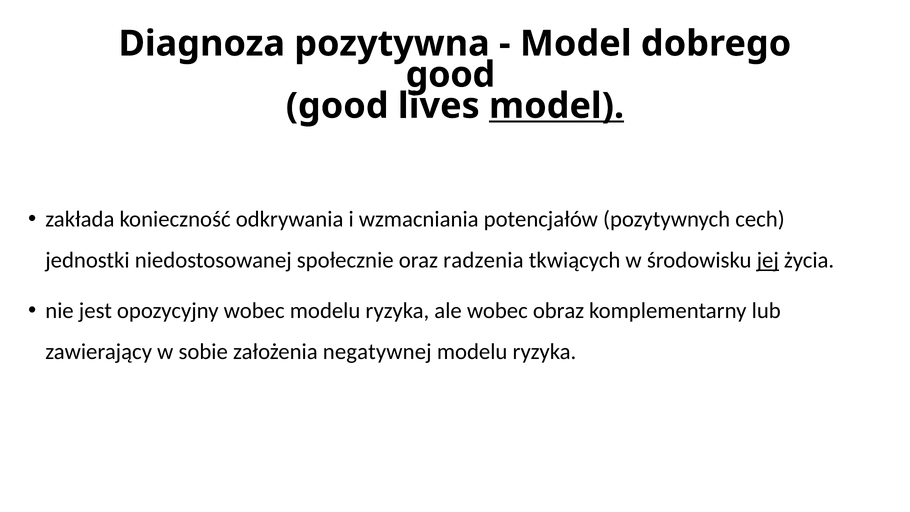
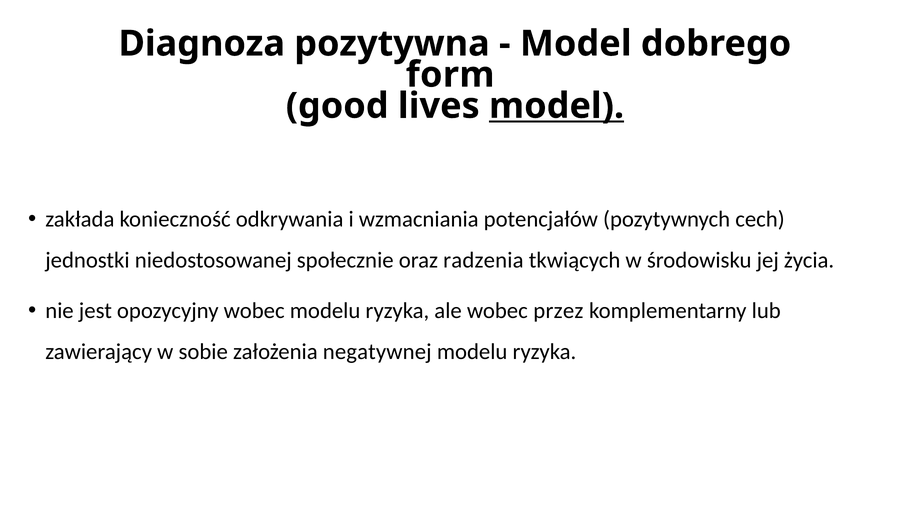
good: good -> form (450, 75)
jej underline: present -> none (768, 260)
obraz: obraz -> przez (558, 311)
